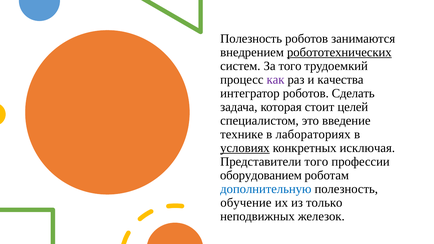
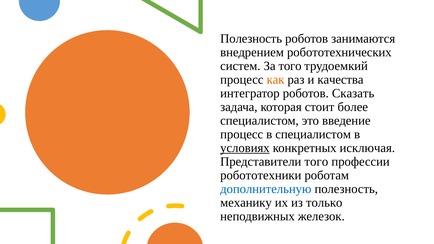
робототехнических underline: present -> none (339, 52)
как colour: purple -> orange (276, 80)
Сделать: Сделать -> Сказать (353, 93)
целей: целей -> более (353, 107)
технике: технике -> процесс (242, 134)
в лабораториях: лабораториях -> специалистом (313, 134)
оборудованием: оборудованием -> робототехники (261, 175)
обучение: обучение -> механику (246, 203)
